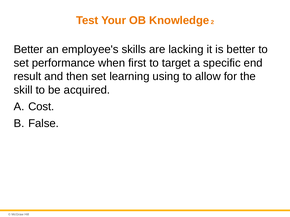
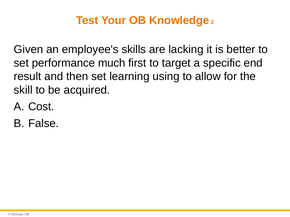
Better: Better -> Given (28, 49)
when: when -> much (112, 63)
